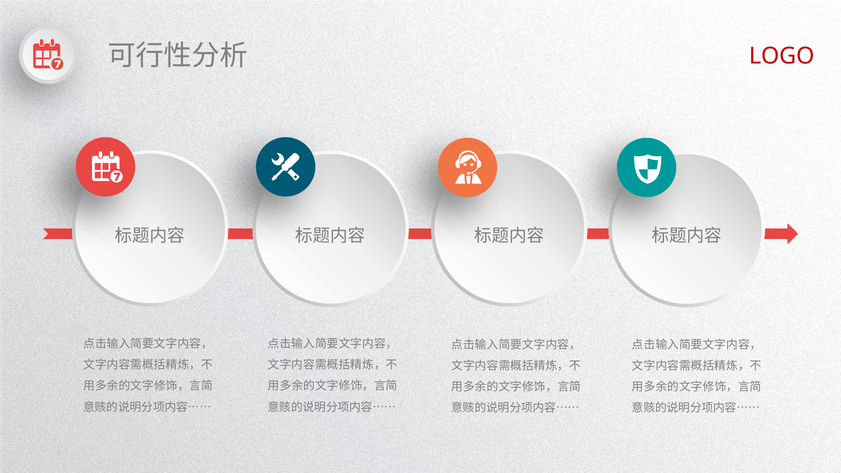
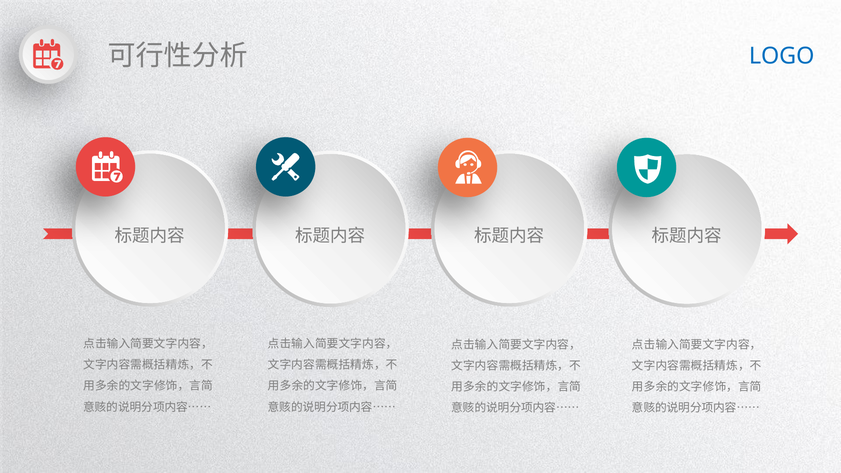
LOGO colour: red -> blue (782, 56)
